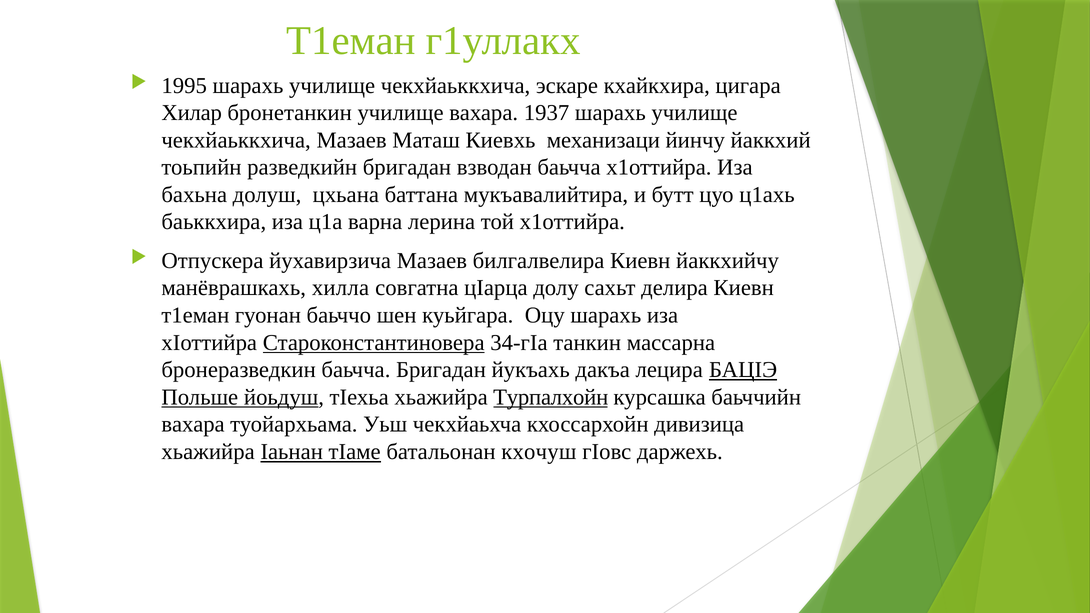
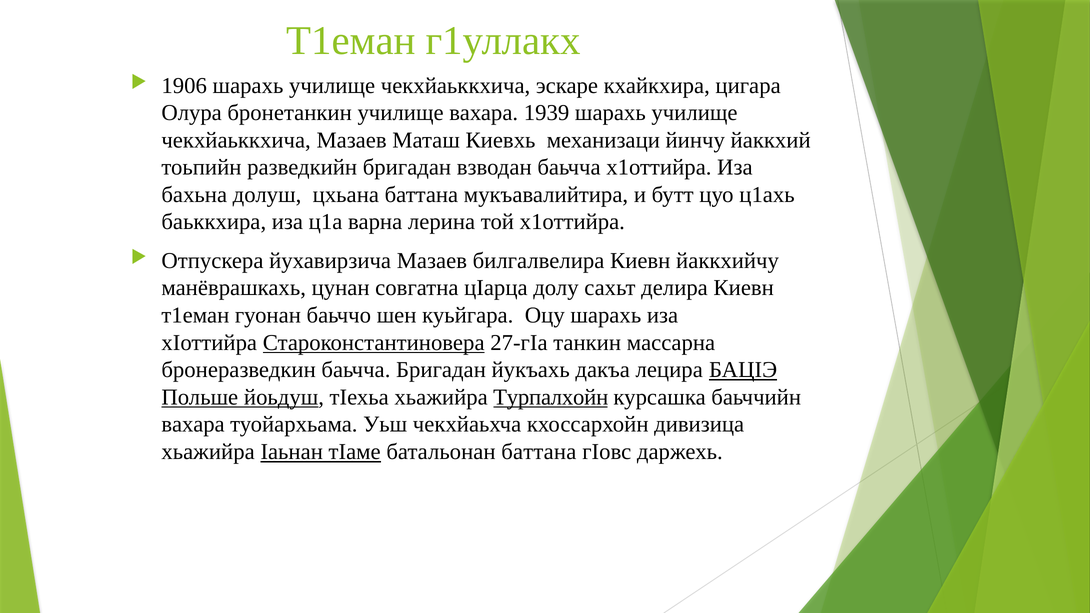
1995: 1995 -> 1906 (184, 86)
Хилар: Хилар -> Олура (192, 113)
1937: 1937 -> 1939 (547, 113)
хилла: хилла -> цунан (341, 288)
34-гӀа: 34-гӀа -> 27-гӀа (519, 343)
батальонан кхочуш: кхочуш -> баттана (539, 452)
